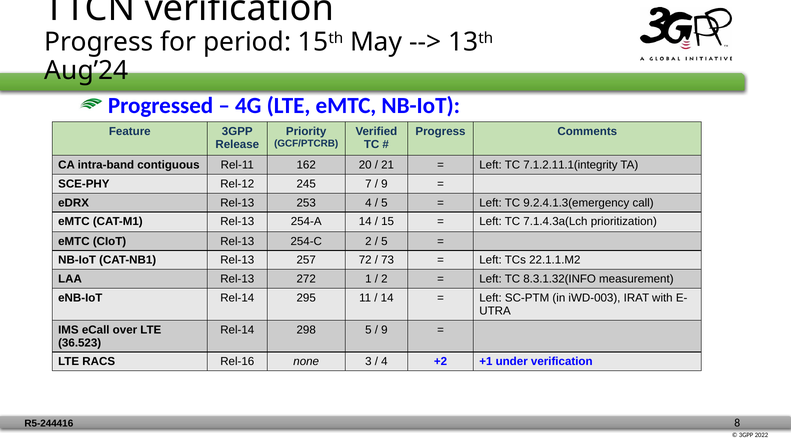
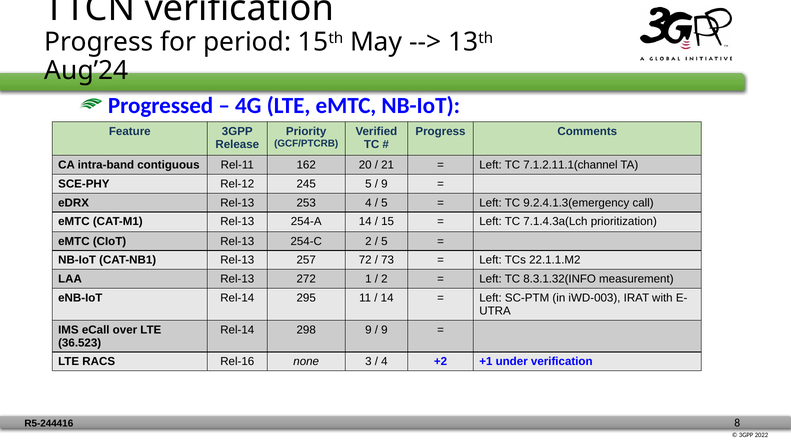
7.1.2.11.1(integrity: 7.1.2.11.1(integrity -> 7.1.2.11.1(channel (570, 165)
245 7: 7 -> 5 (368, 184)
298 5: 5 -> 9 (368, 330)
